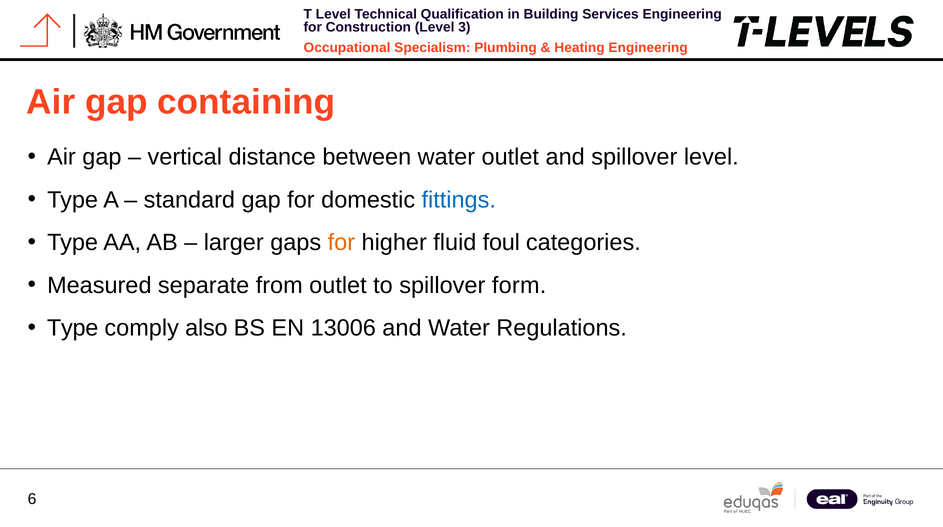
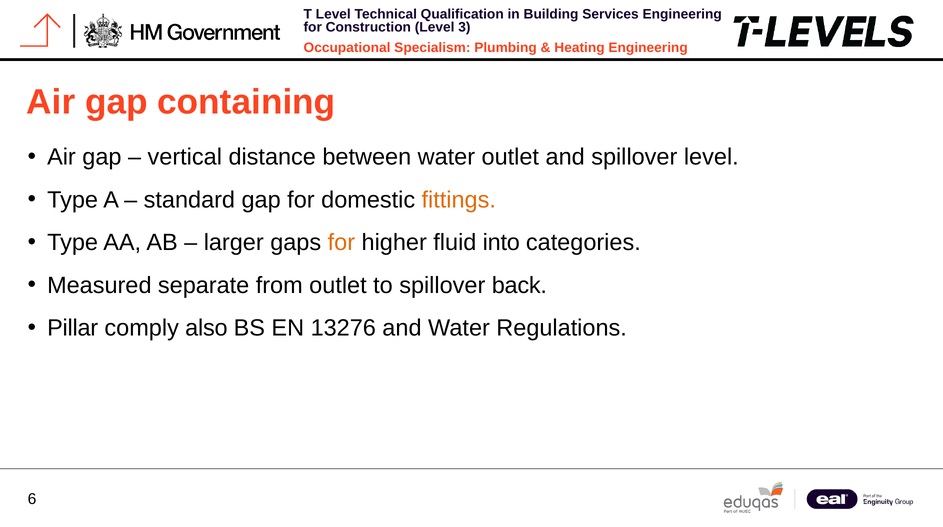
fittings colour: blue -> orange (459, 200)
foul: foul -> into (501, 243)
form: form -> back (519, 285)
Type: Type -> Pillar (73, 328)
13006: 13006 -> 13276 (343, 328)
